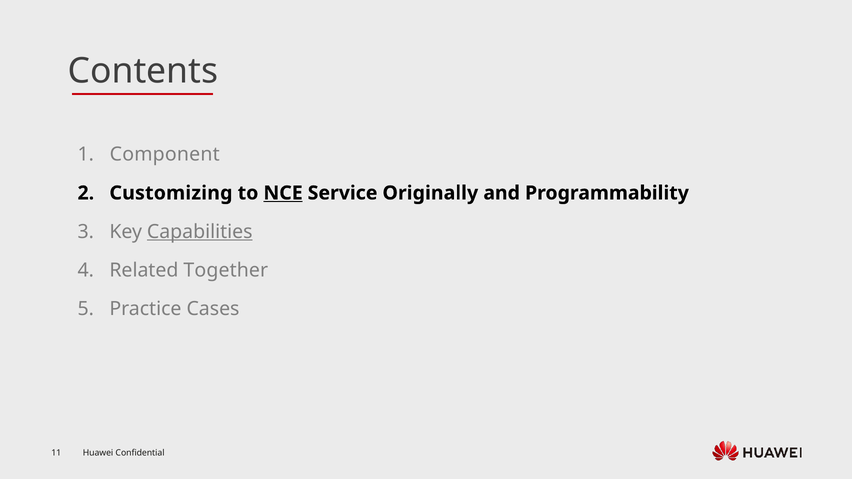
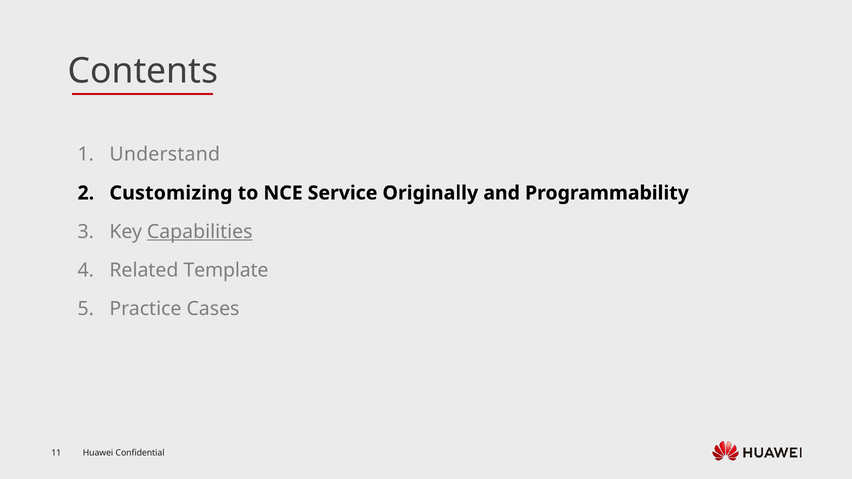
Component: Component -> Understand (165, 154)
NCE underline: present -> none (283, 193)
Together: Together -> Template (226, 270)
